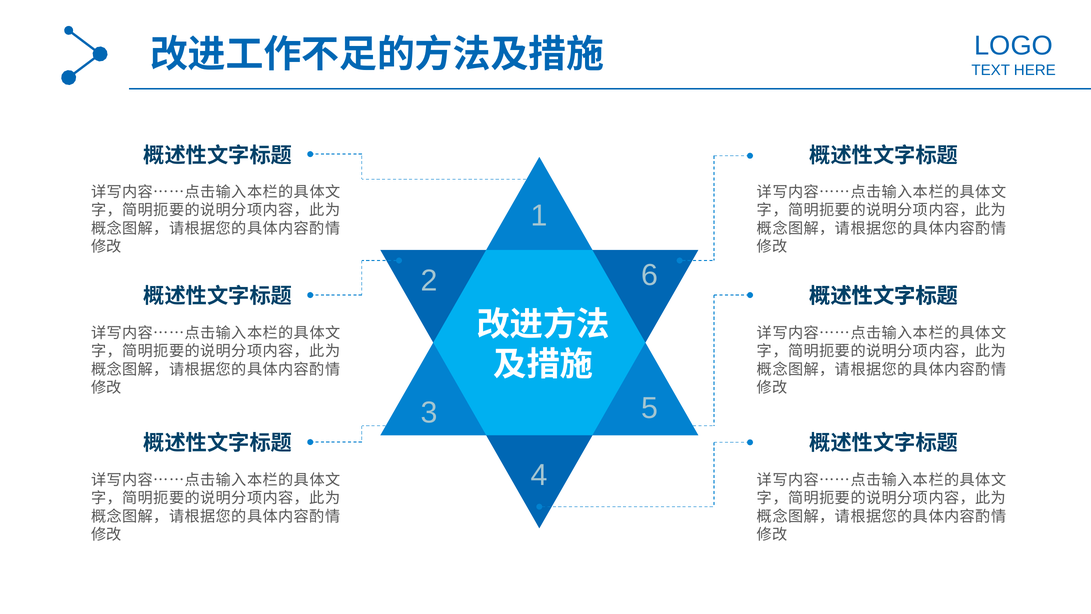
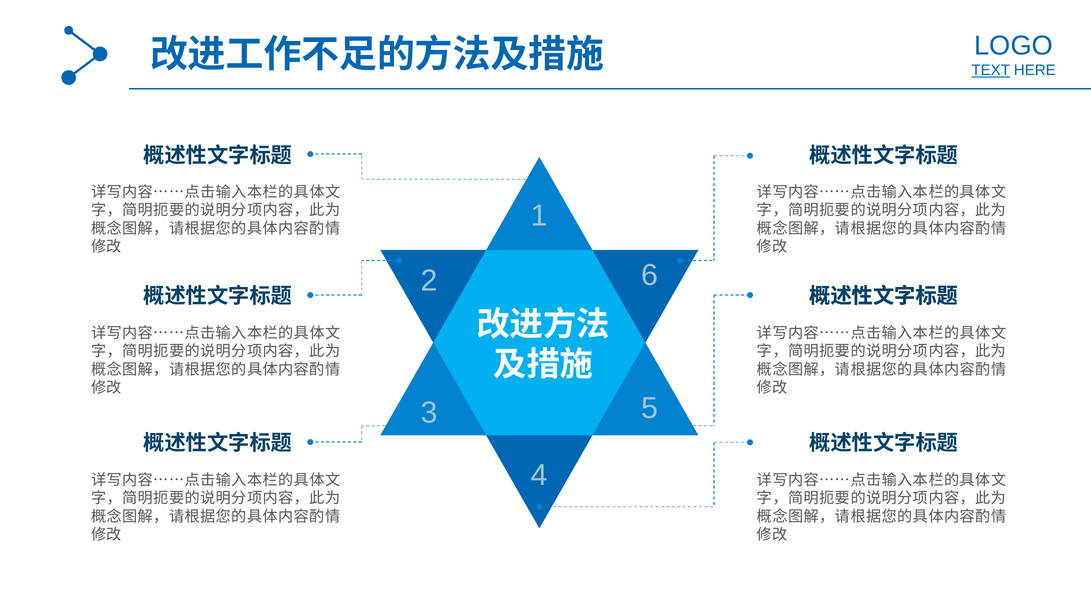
TEXT underline: none -> present (991, 70)
